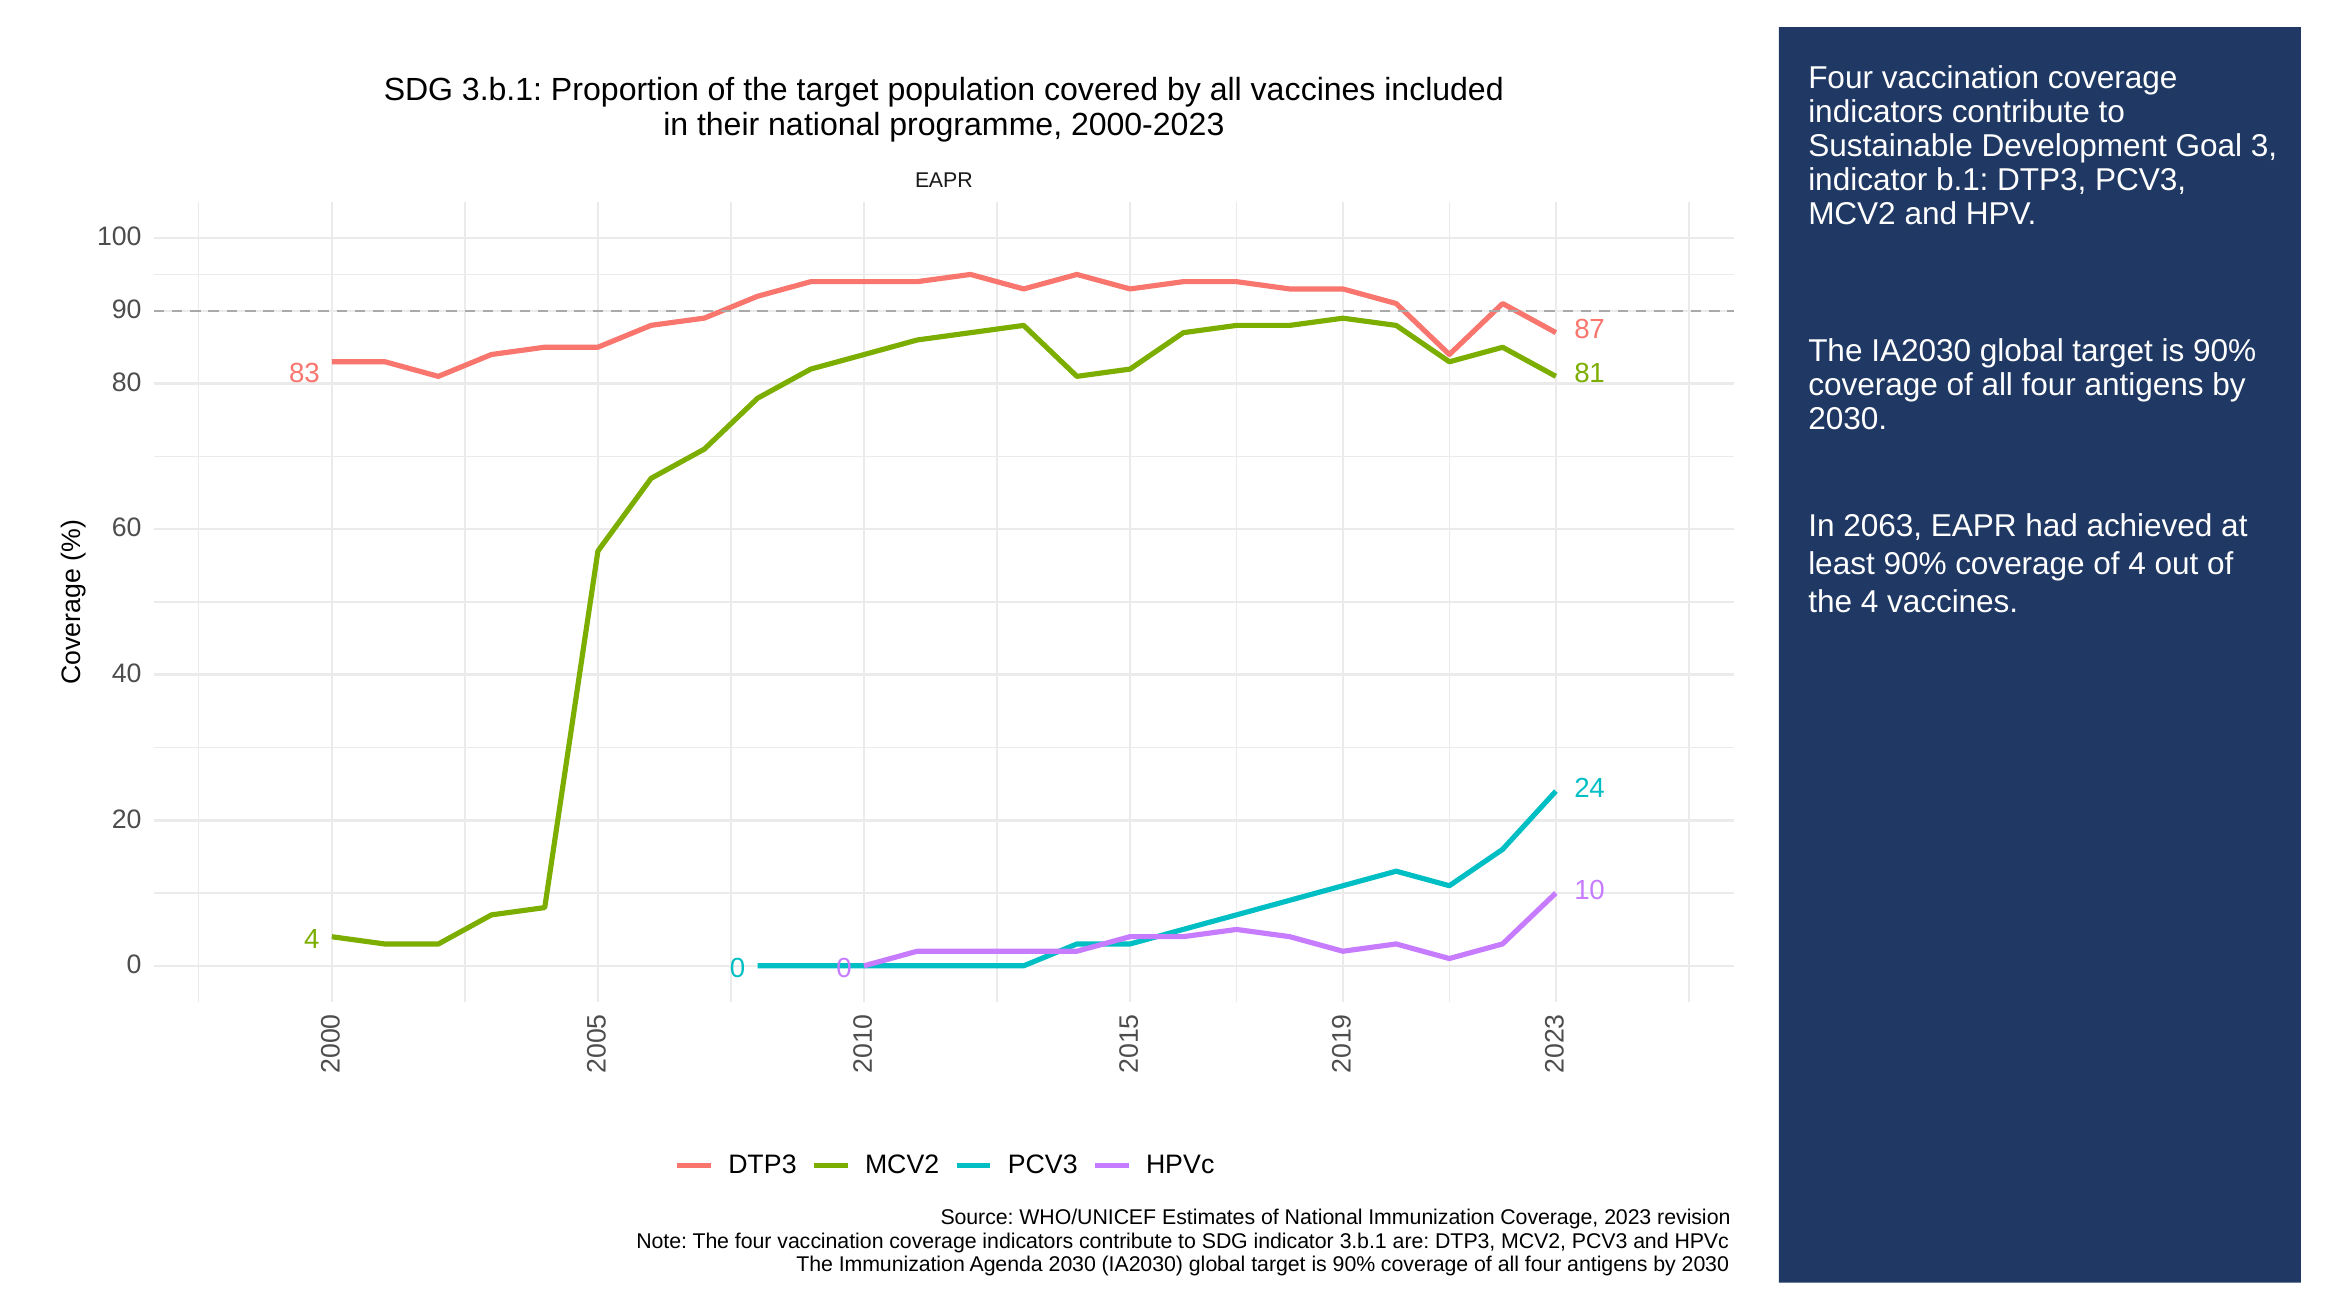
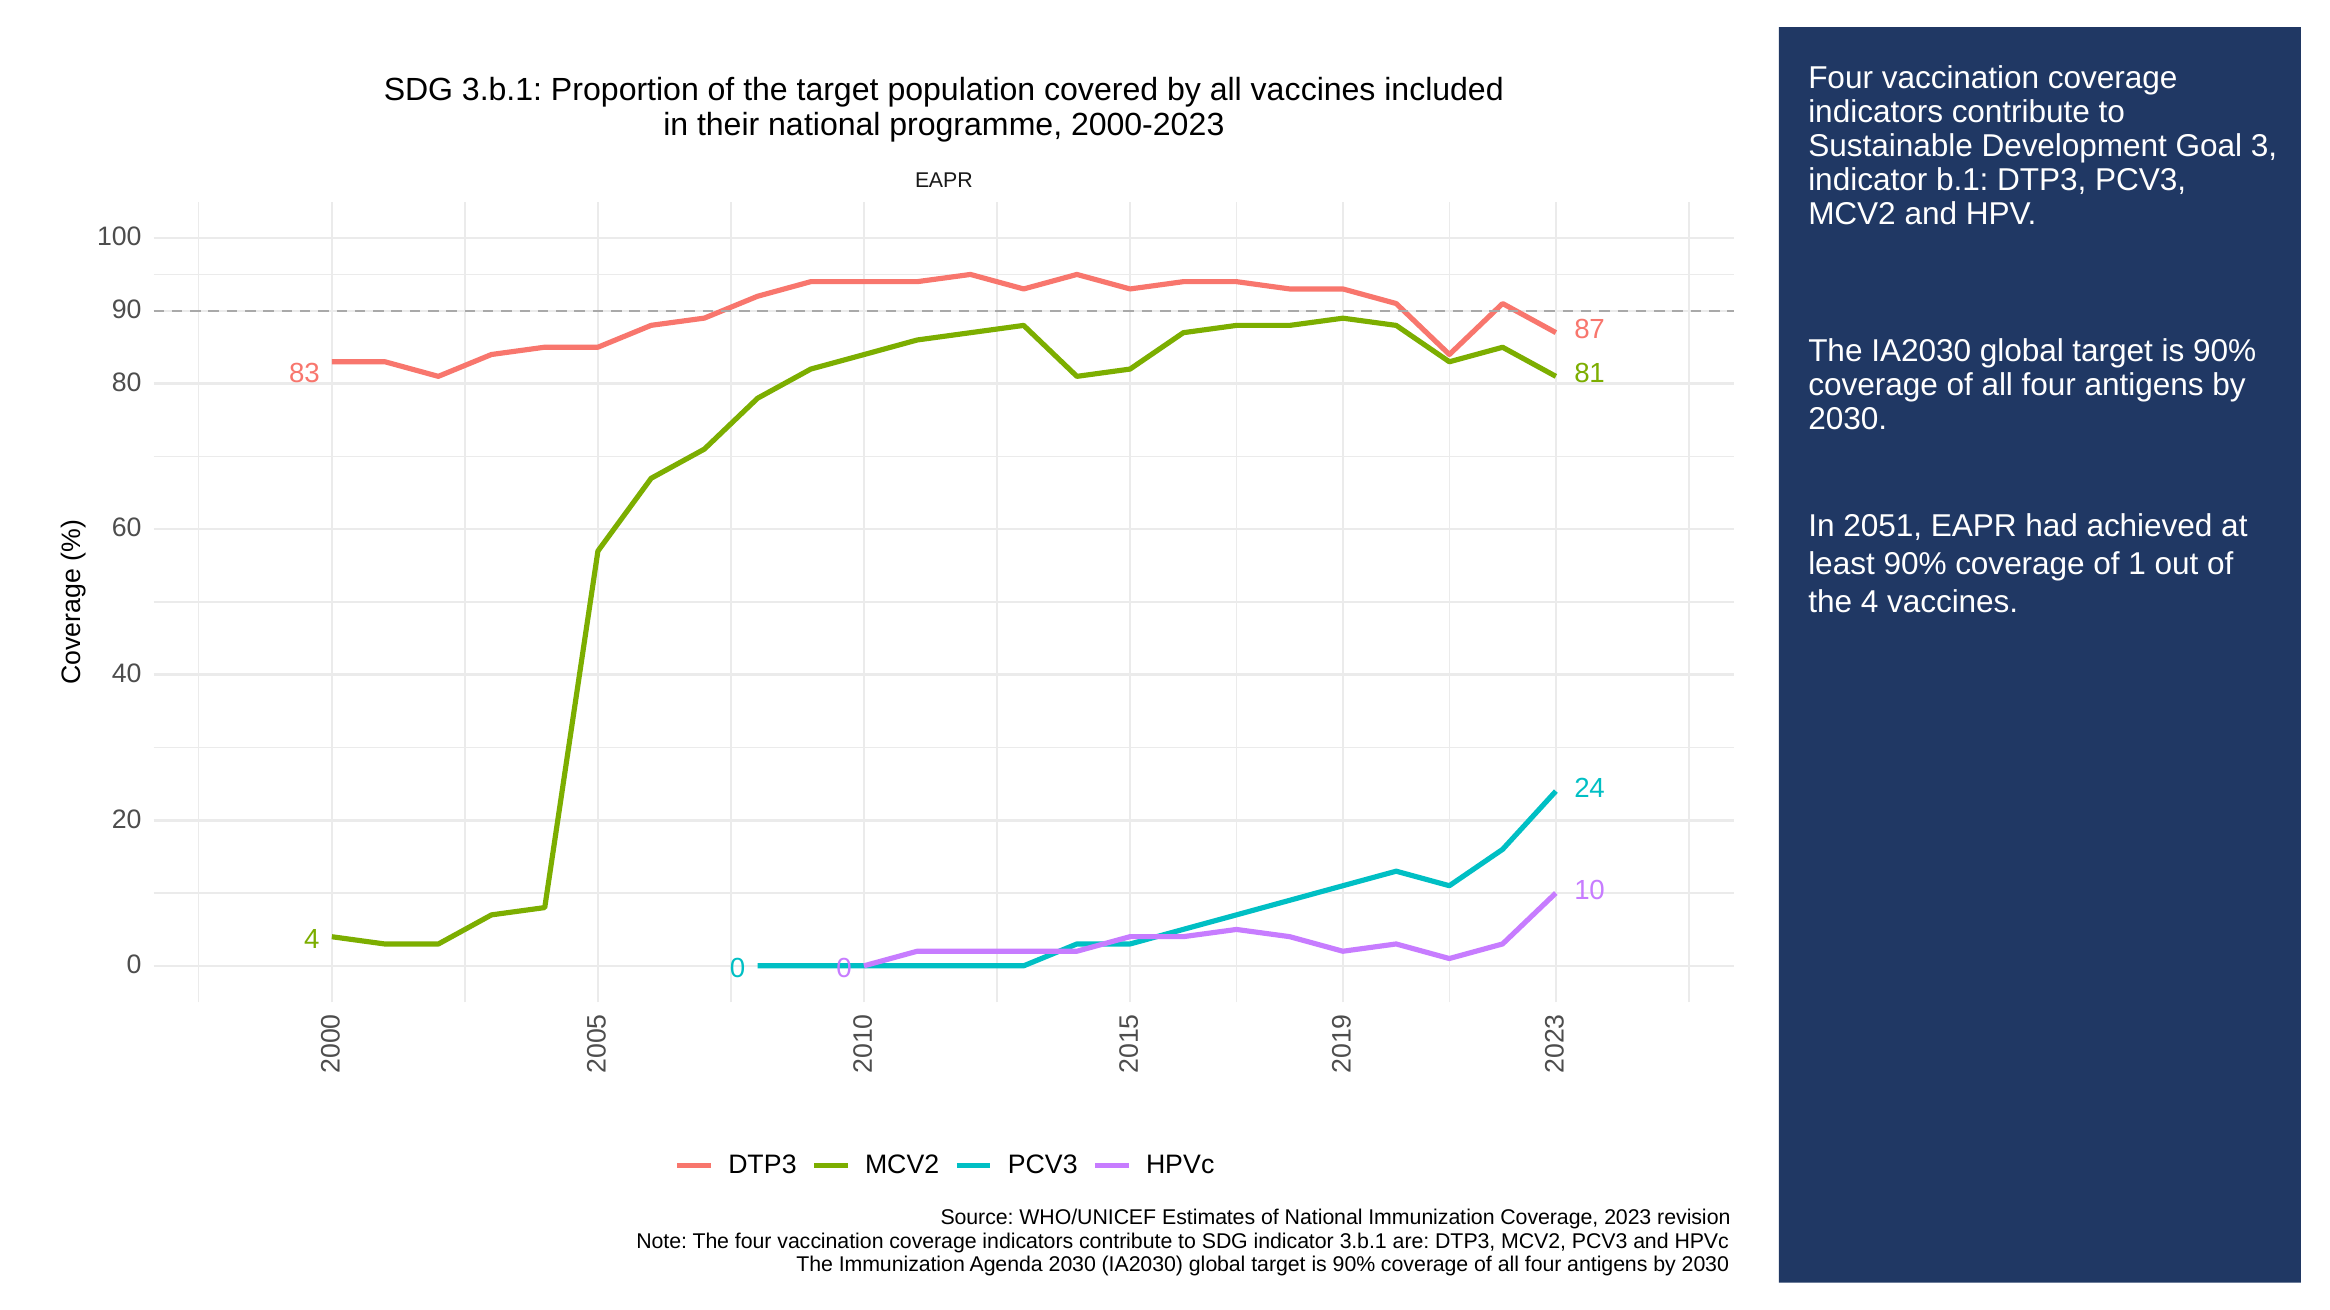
2063: 2063 -> 2051 (1883, 526)
of 4: 4 -> 1 (2137, 564)
